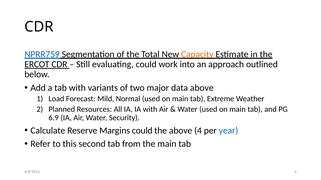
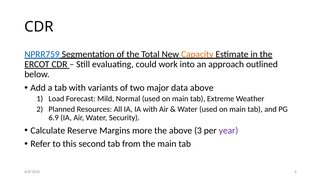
Margins could: could -> more (142, 131)
above 4: 4 -> 3 (198, 131)
year colour: blue -> purple (228, 131)
